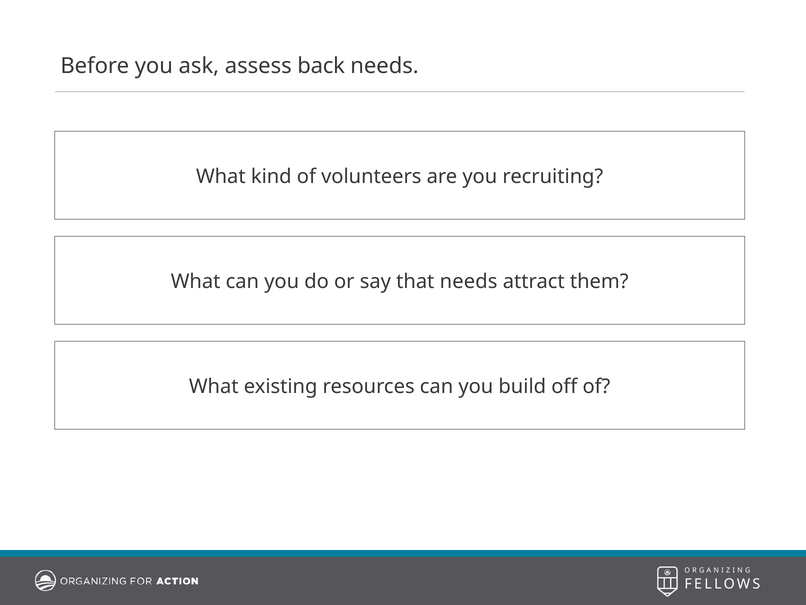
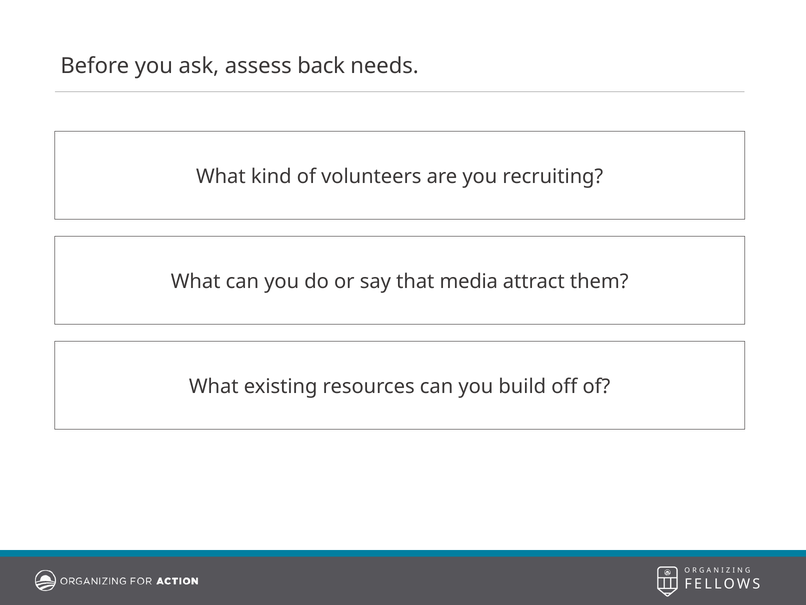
that needs: needs -> media (469, 281)
